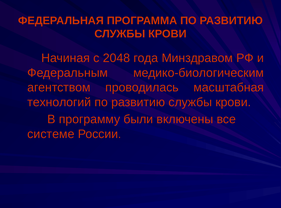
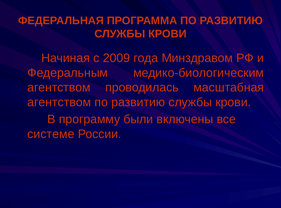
2048: 2048 -> 2009 (116, 58)
технологий: технологий -> агентством (59, 102)
